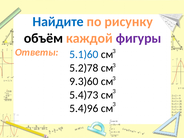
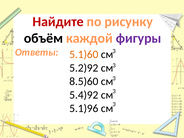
Найдите colour: blue -> red (58, 22)
5.1)60 colour: blue -> orange (84, 54)
5.2)78: 5.2)78 -> 5.2)92 (84, 68)
9.3)60: 9.3)60 -> 8.5)60 (84, 81)
5.4)73: 5.4)73 -> 5.4)92 (84, 95)
5.4)96: 5.4)96 -> 5.1)96 (84, 108)
